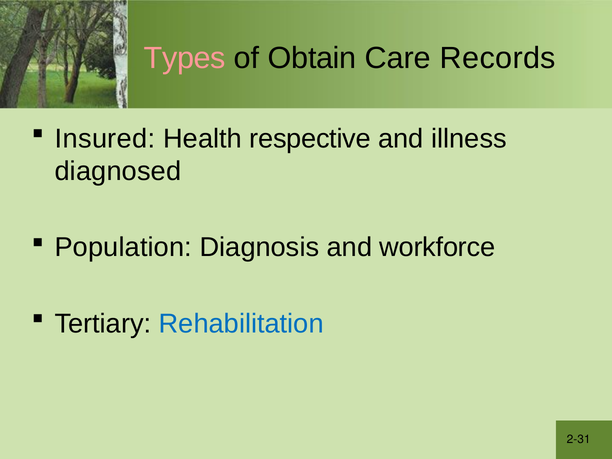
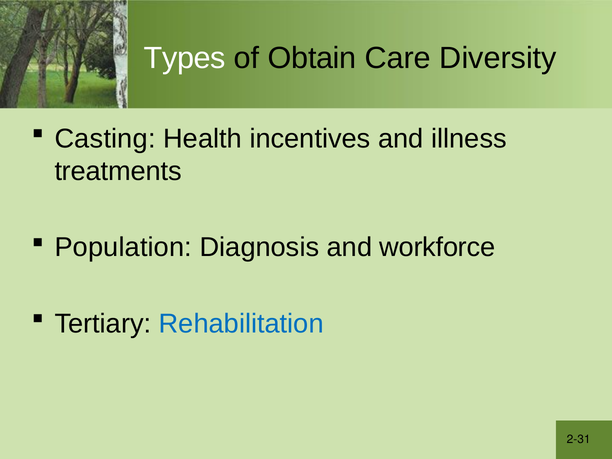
Types colour: pink -> white (185, 58)
Records: Records -> Diversity (498, 58)
Insured: Insured -> Casting (105, 139)
respective: respective -> incentives (310, 139)
diagnosed: diagnosed -> treatments (118, 171)
